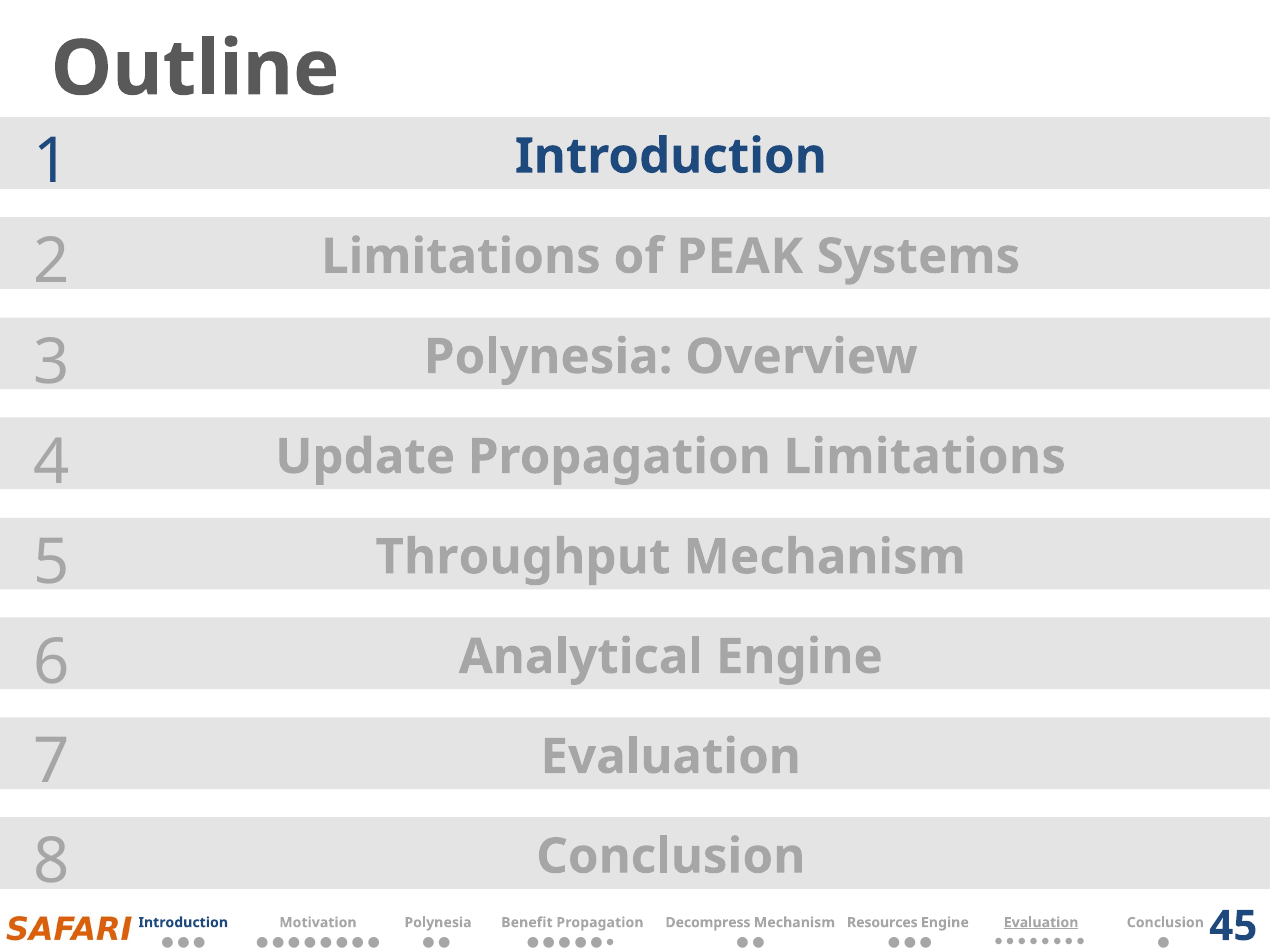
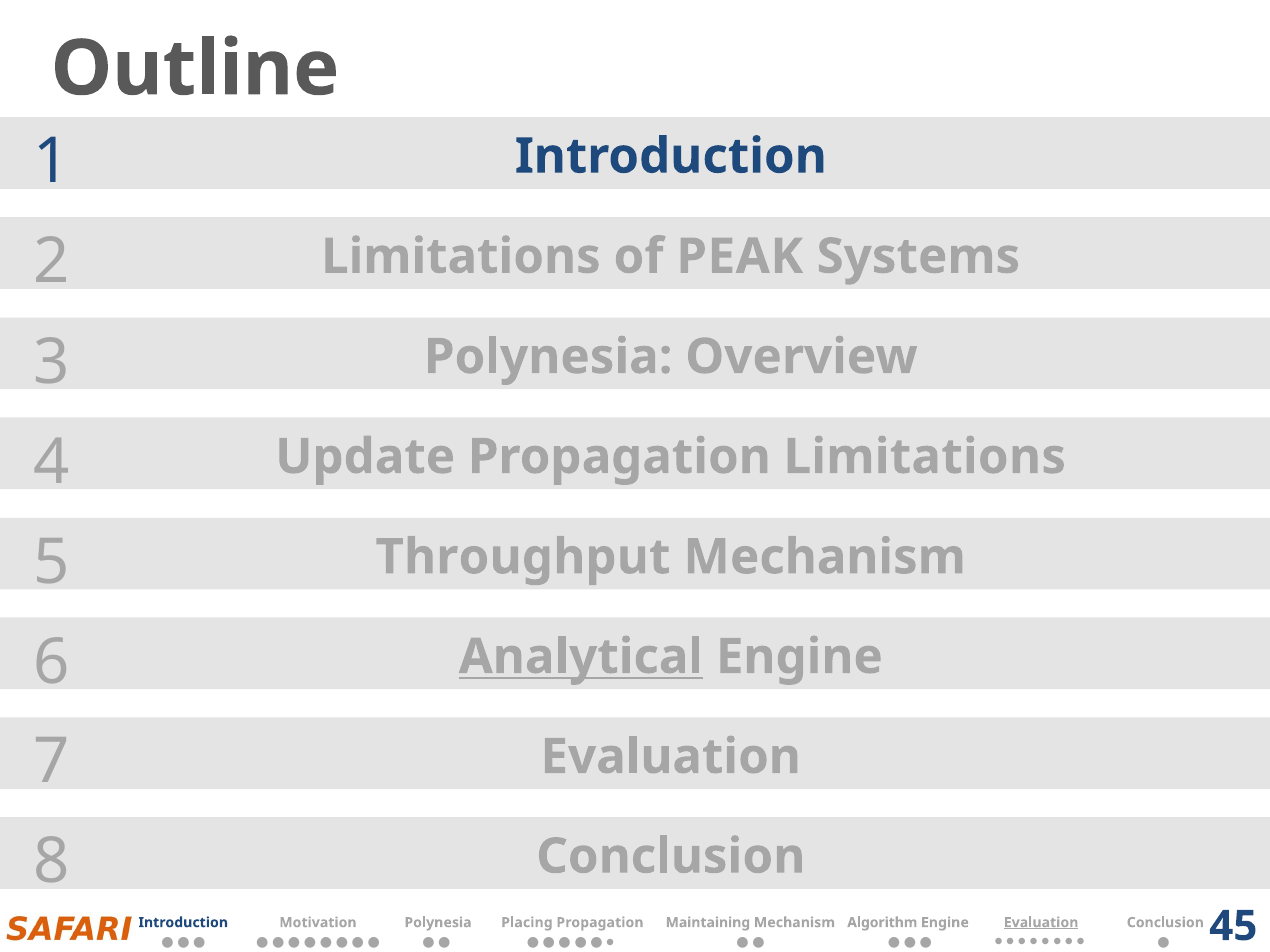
Analytical underline: none -> present (581, 657)
Benefit: Benefit -> Placing (527, 923)
Decompress: Decompress -> Maintaining (708, 923)
Resources: Resources -> Algorithm (882, 923)
